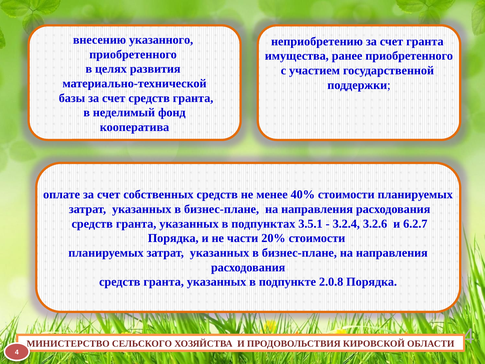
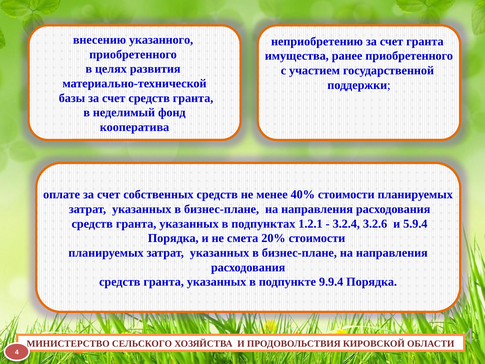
3.5.1: 3.5.1 -> 1.2.1 (310, 224)
6.2.7: 6.2.7 -> 5.9.4 (415, 224)
части: части -> смета (243, 238)
2.0.8: 2.0.8 -> 9.9.4 (331, 282)
